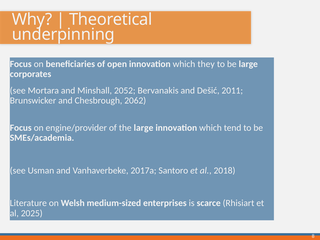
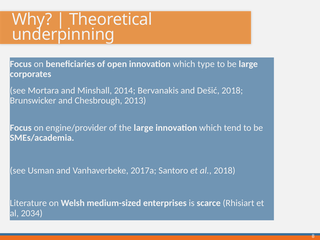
they: they -> type (206, 64)
2052: 2052 -> 2014 (125, 90)
Dešić 2011: 2011 -> 2018 (232, 90)
2062: 2062 -> 2013 (135, 101)
2025: 2025 -> 2034 (32, 213)
